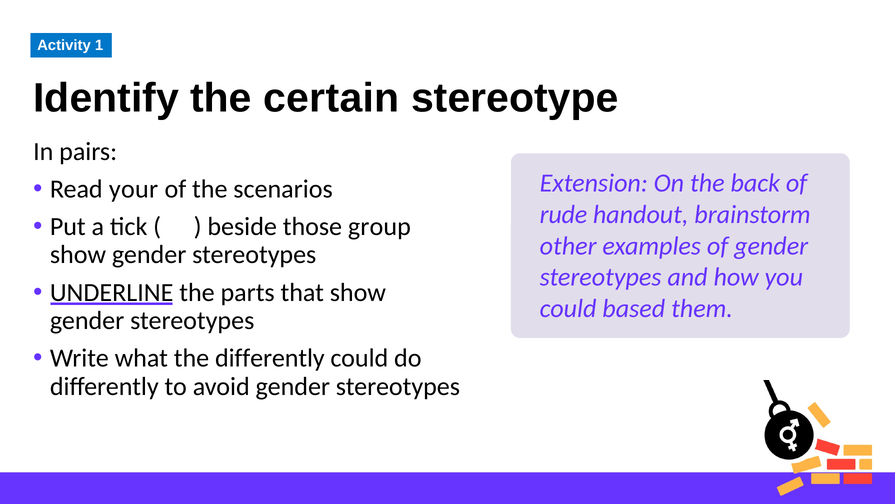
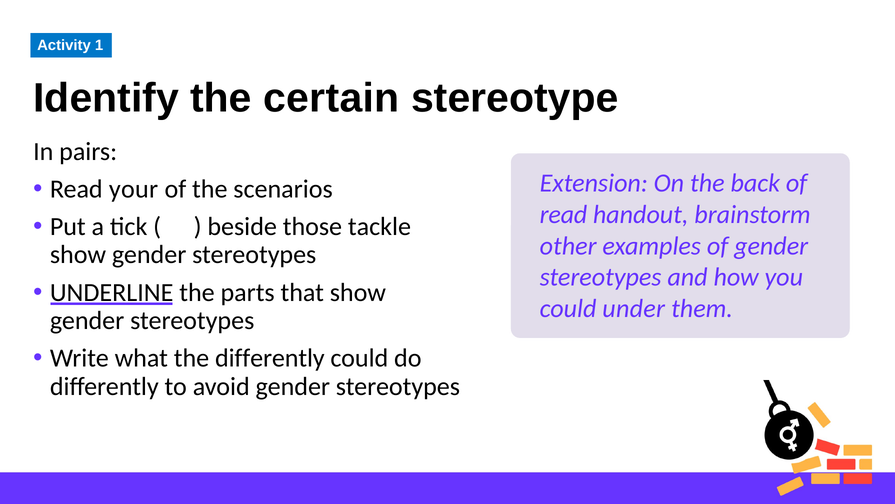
rude: rude -> read (564, 214)
group: group -> tackle (379, 226)
based: based -> under (634, 308)
